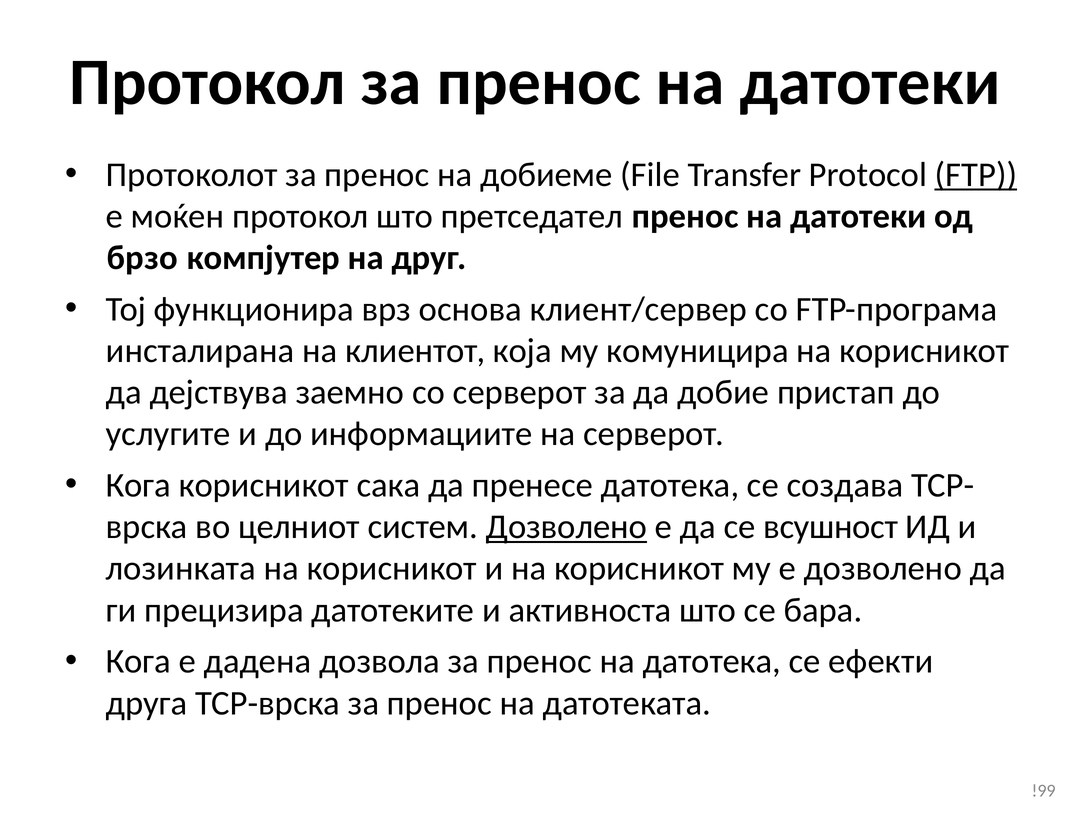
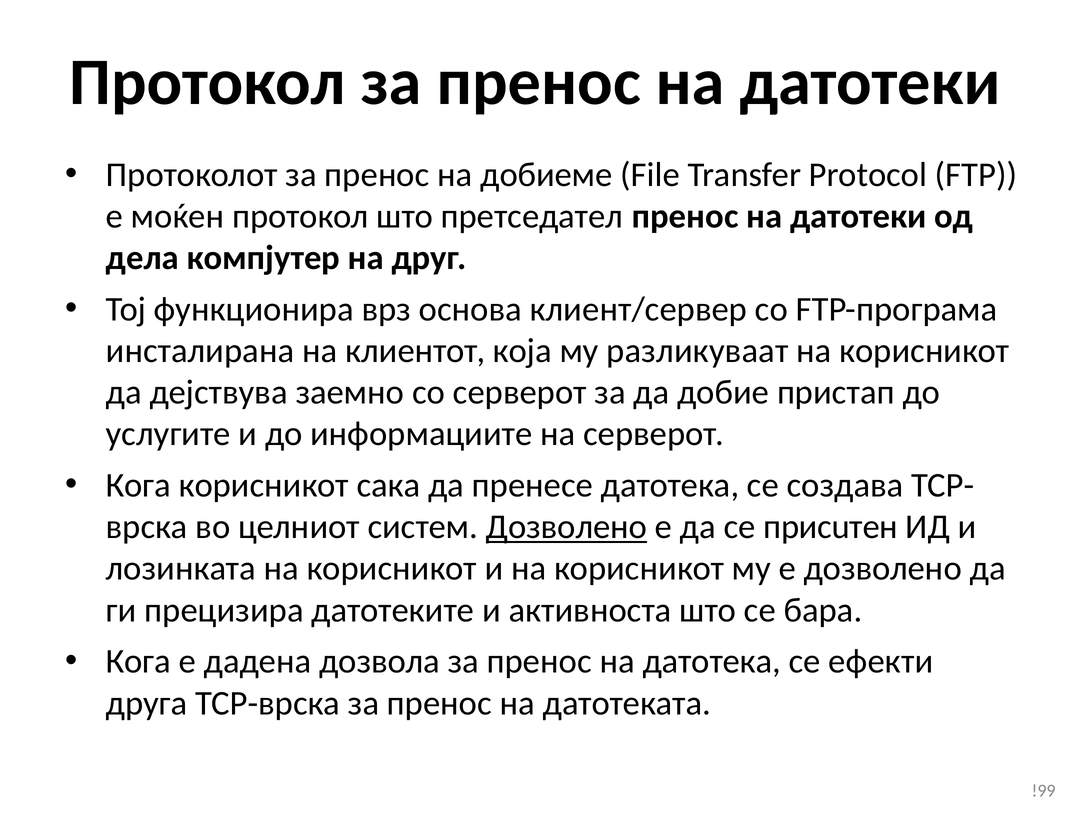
FTP underline: present -> none (976, 174)
брзо: брзо -> дела (142, 258)
комуницира: комуницира -> разликуваат (697, 351)
всушност: всушност -> присuтен (831, 527)
